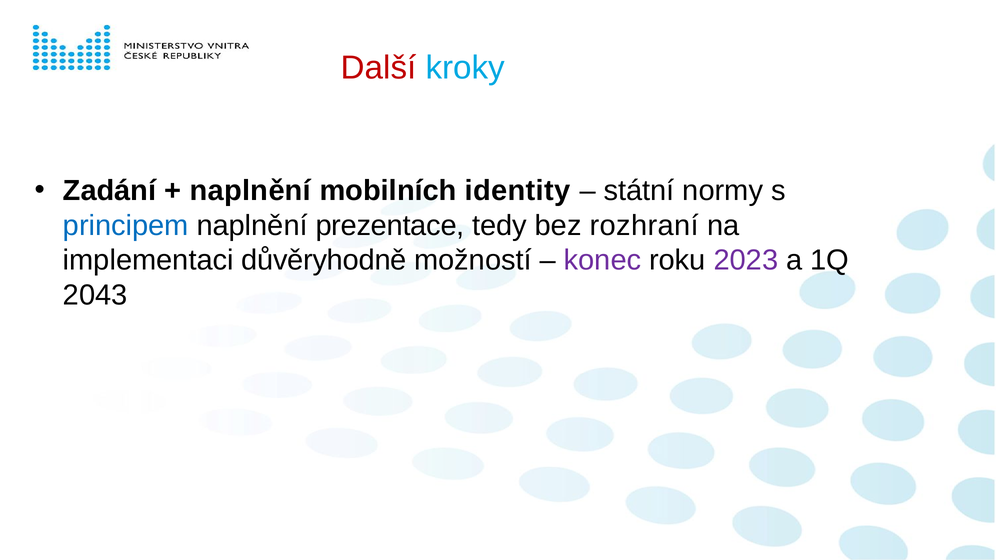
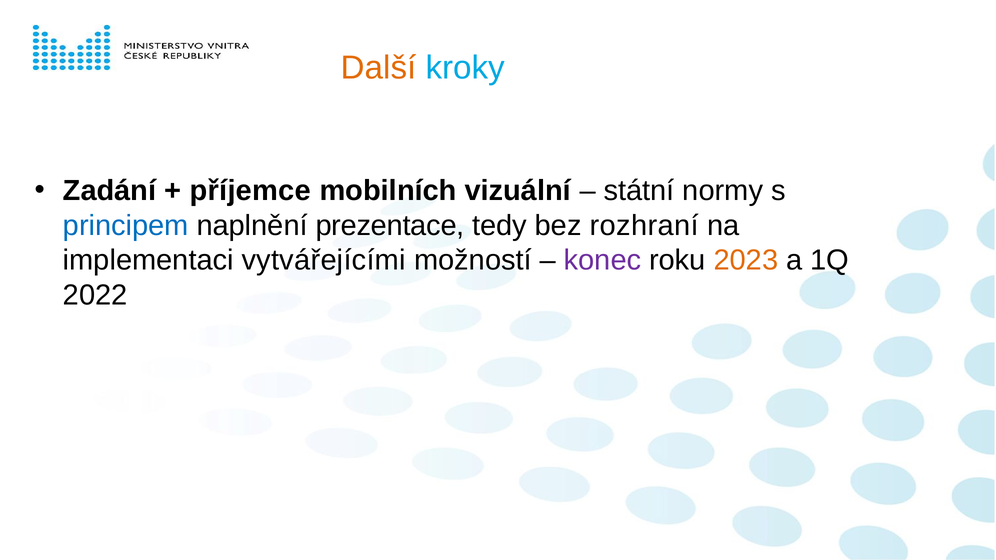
Další colour: red -> orange (379, 68)
naplnění: naplnění -> příjemce (250, 191)
identity: identity -> vizuální (518, 191)
důvěryhodně: důvěryhodně -> vytvářejícími (324, 261)
2023 colour: purple -> orange (746, 261)
2043: 2043 -> 2022 (95, 295)
